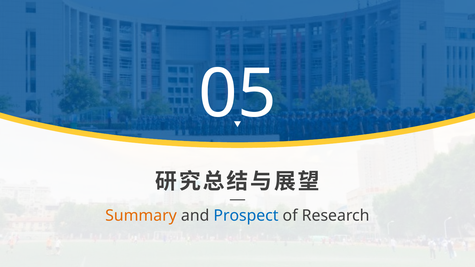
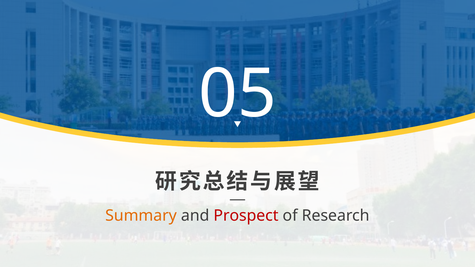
Prospect colour: blue -> red (246, 216)
